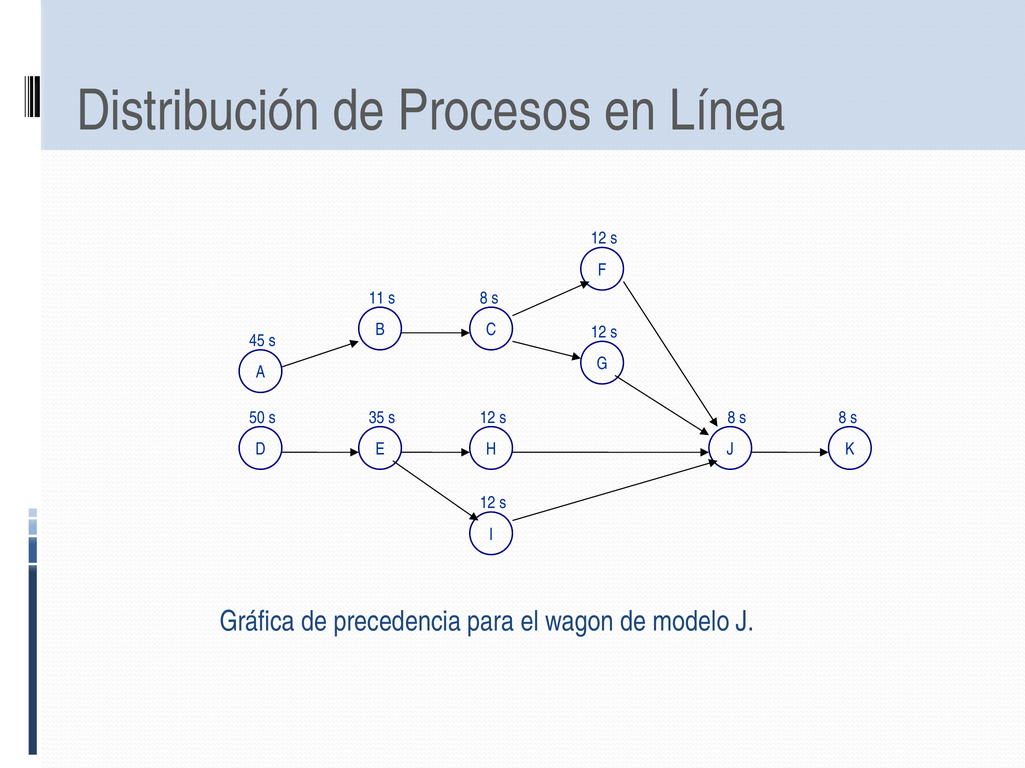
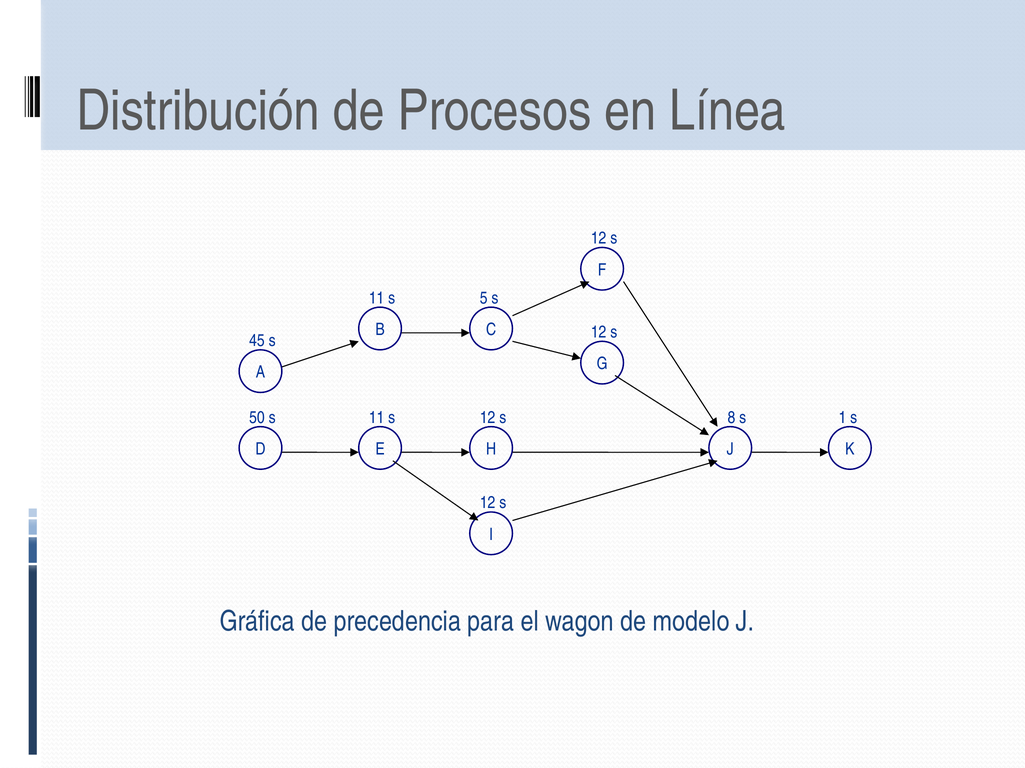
11 s 8: 8 -> 5 (484, 298)
50 s 35: 35 -> 11 (377, 418)
8 s 8: 8 -> 1 (842, 418)
